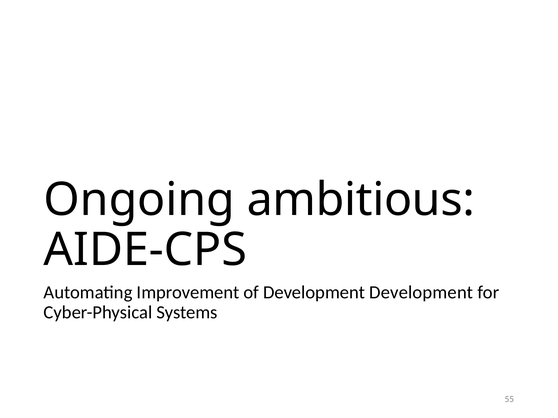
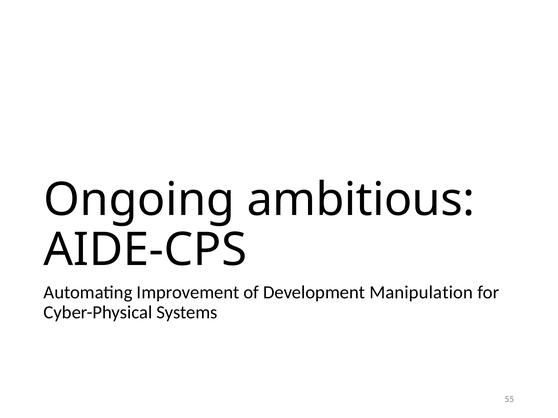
Development Development: Development -> Manipulation (421, 293)
